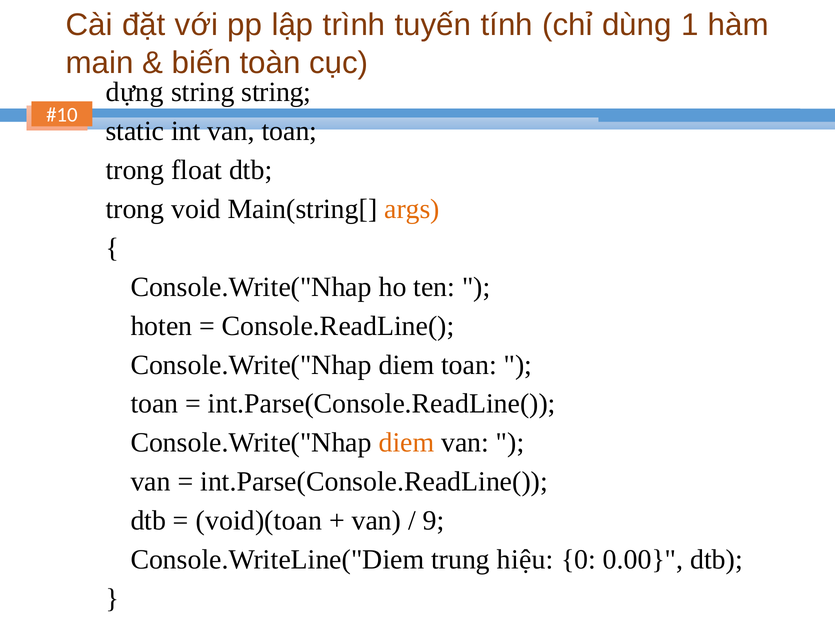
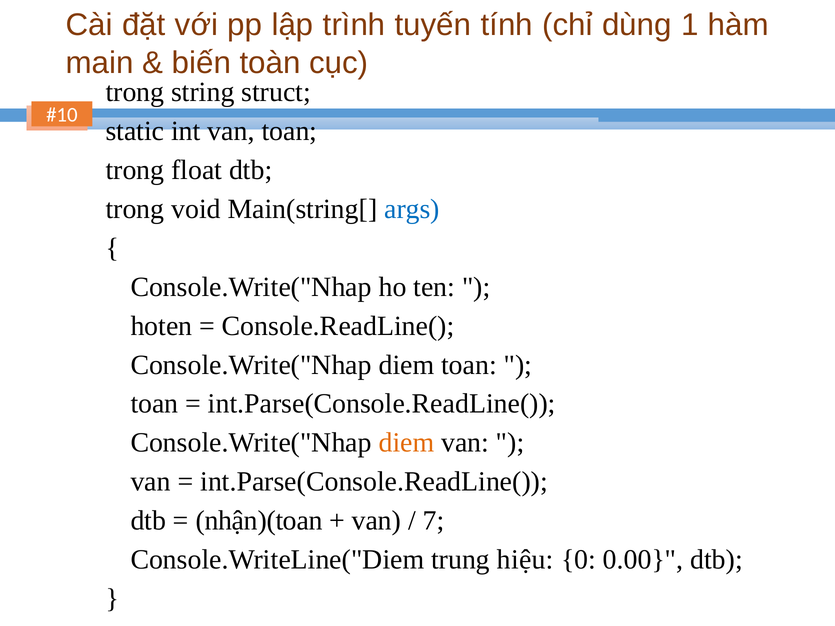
dựng: dựng -> trong (135, 92)
string string: string -> struct (276, 92)
args colour: orange -> blue (412, 209)
void)(toan: void)(toan -> nhận)(toan (259, 521)
9: 9 -> 7 (434, 521)
